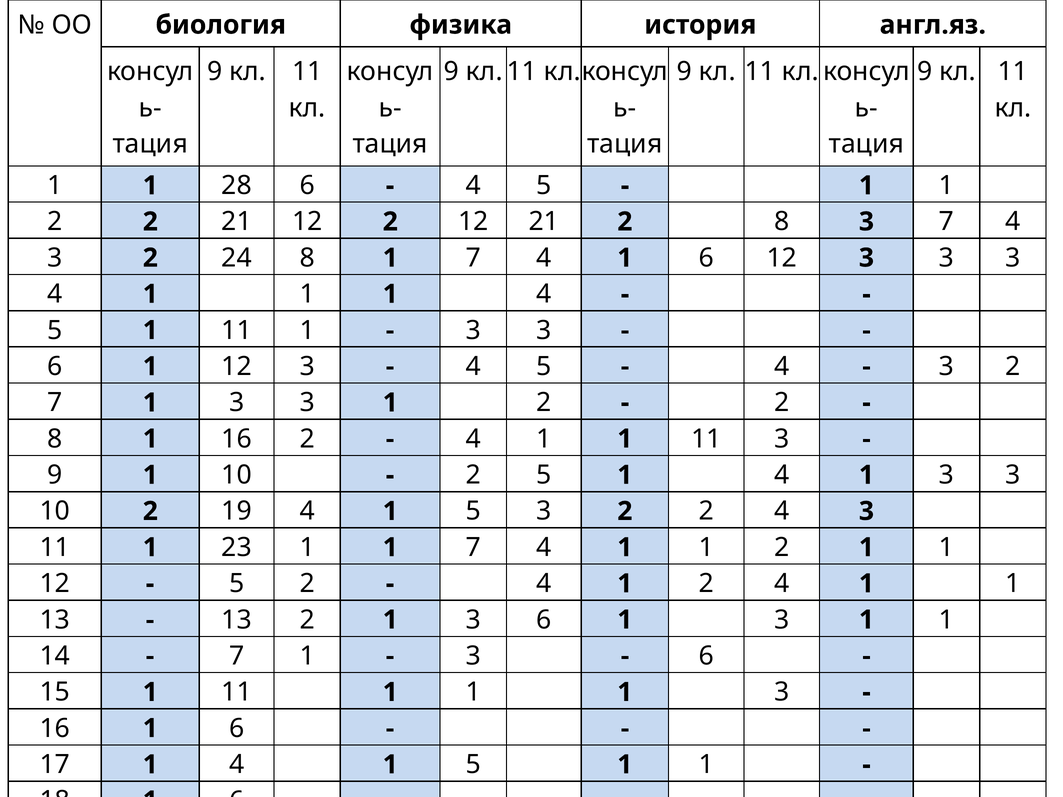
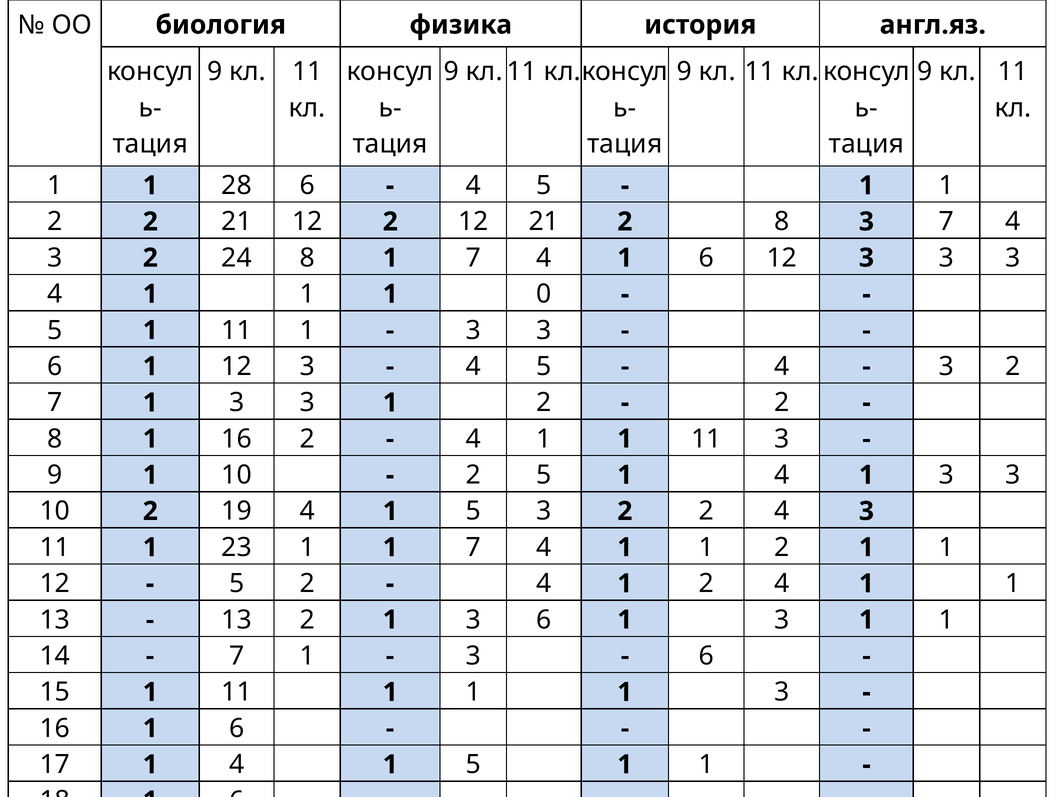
4: 4 -> 0 (544, 294)
